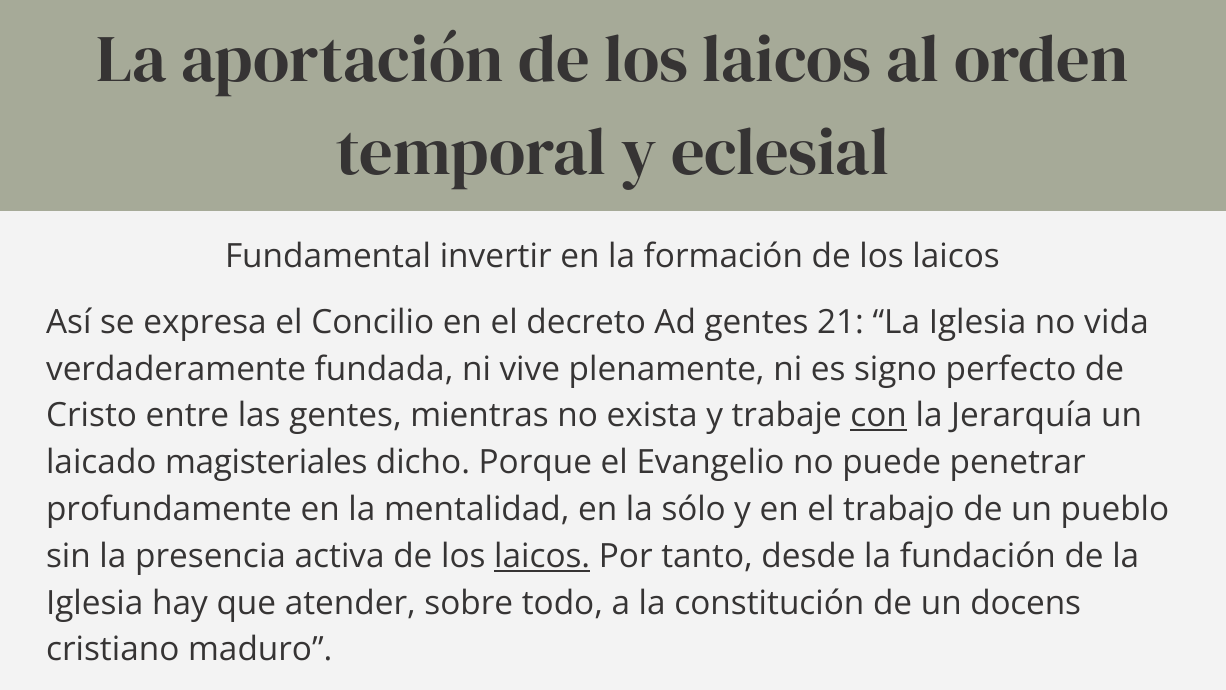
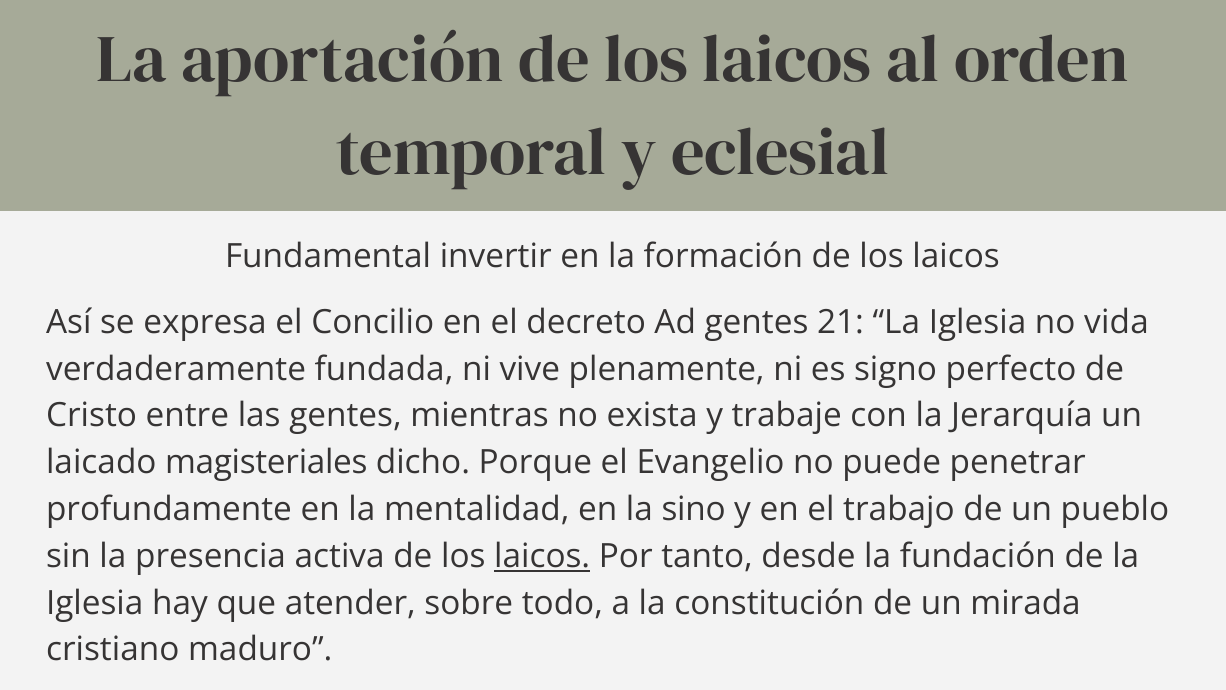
con underline: present -> none (879, 416)
sólo: sólo -> sino (694, 509)
docens: docens -> mirada (1026, 603)
